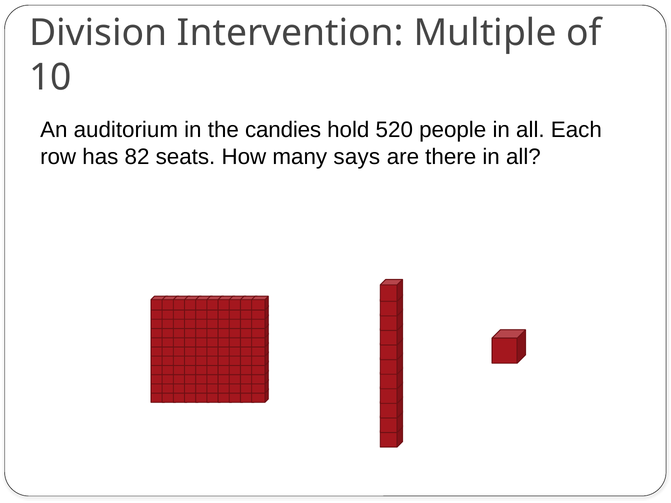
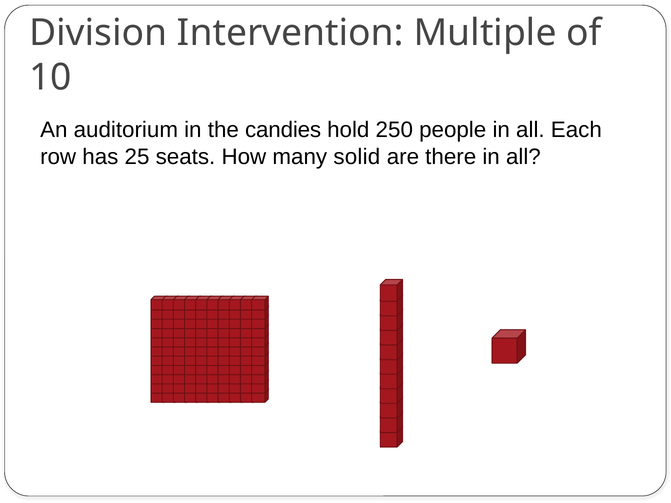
520: 520 -> 250 (394, 130)
82: 82 -> 25 (137, 157)
says: says -> solid (357, 157)
